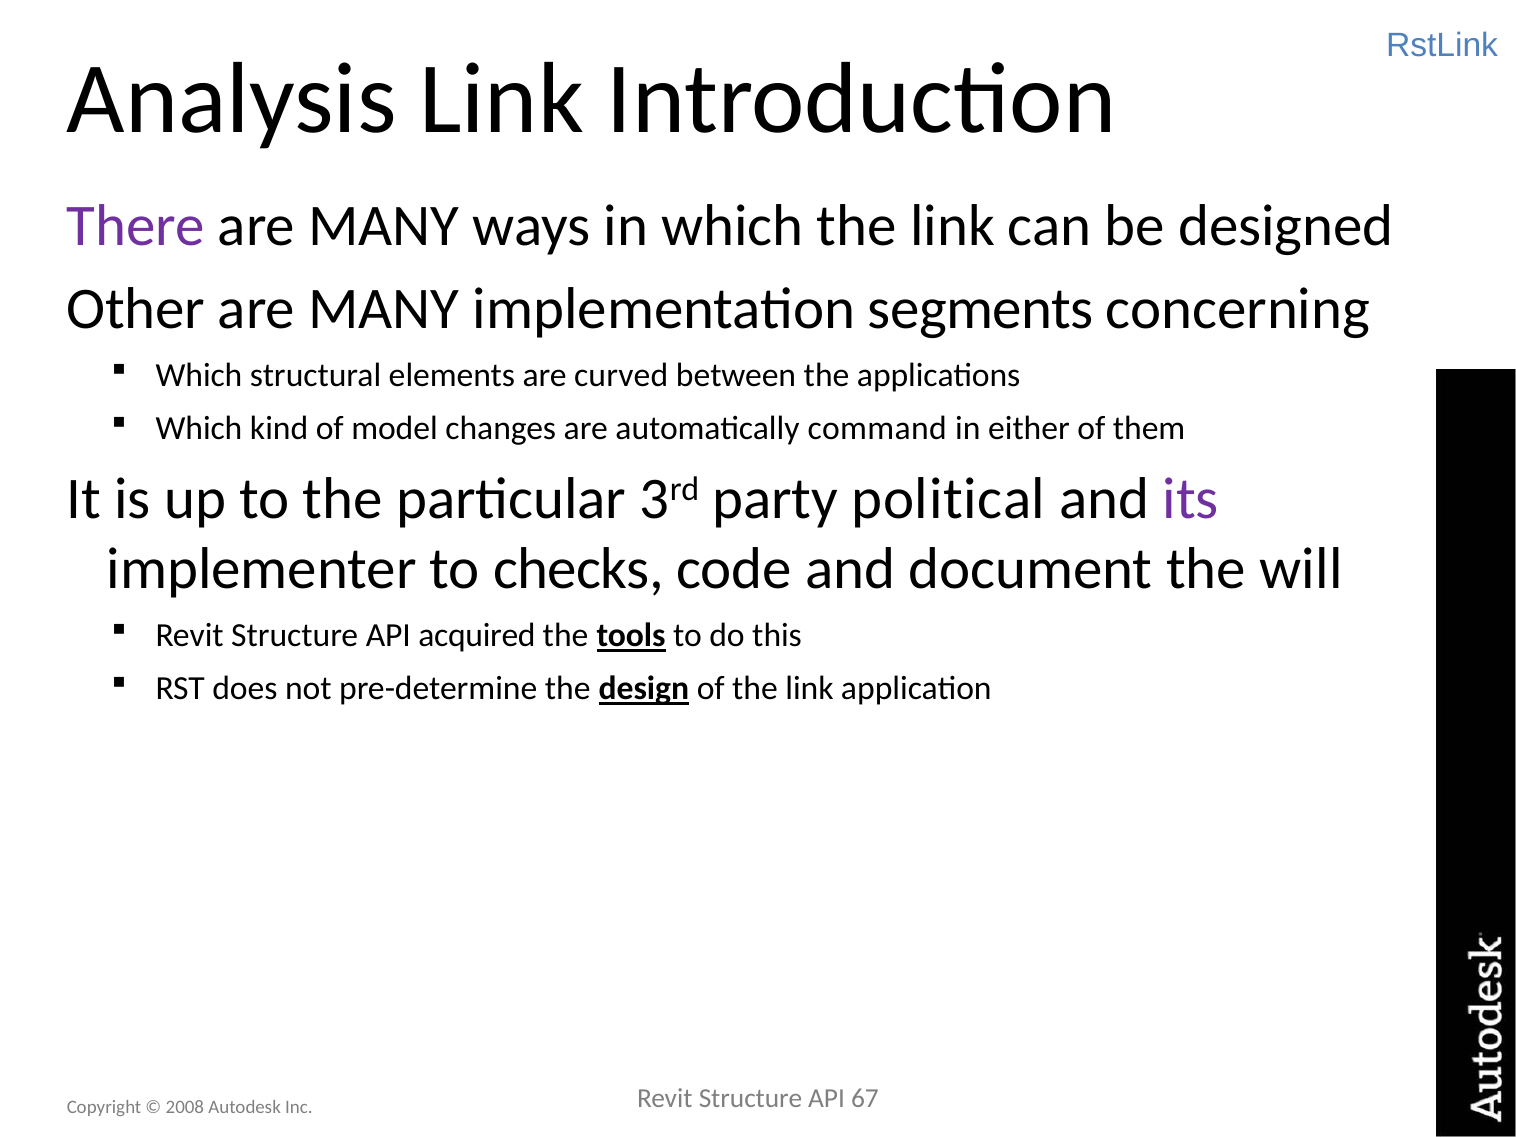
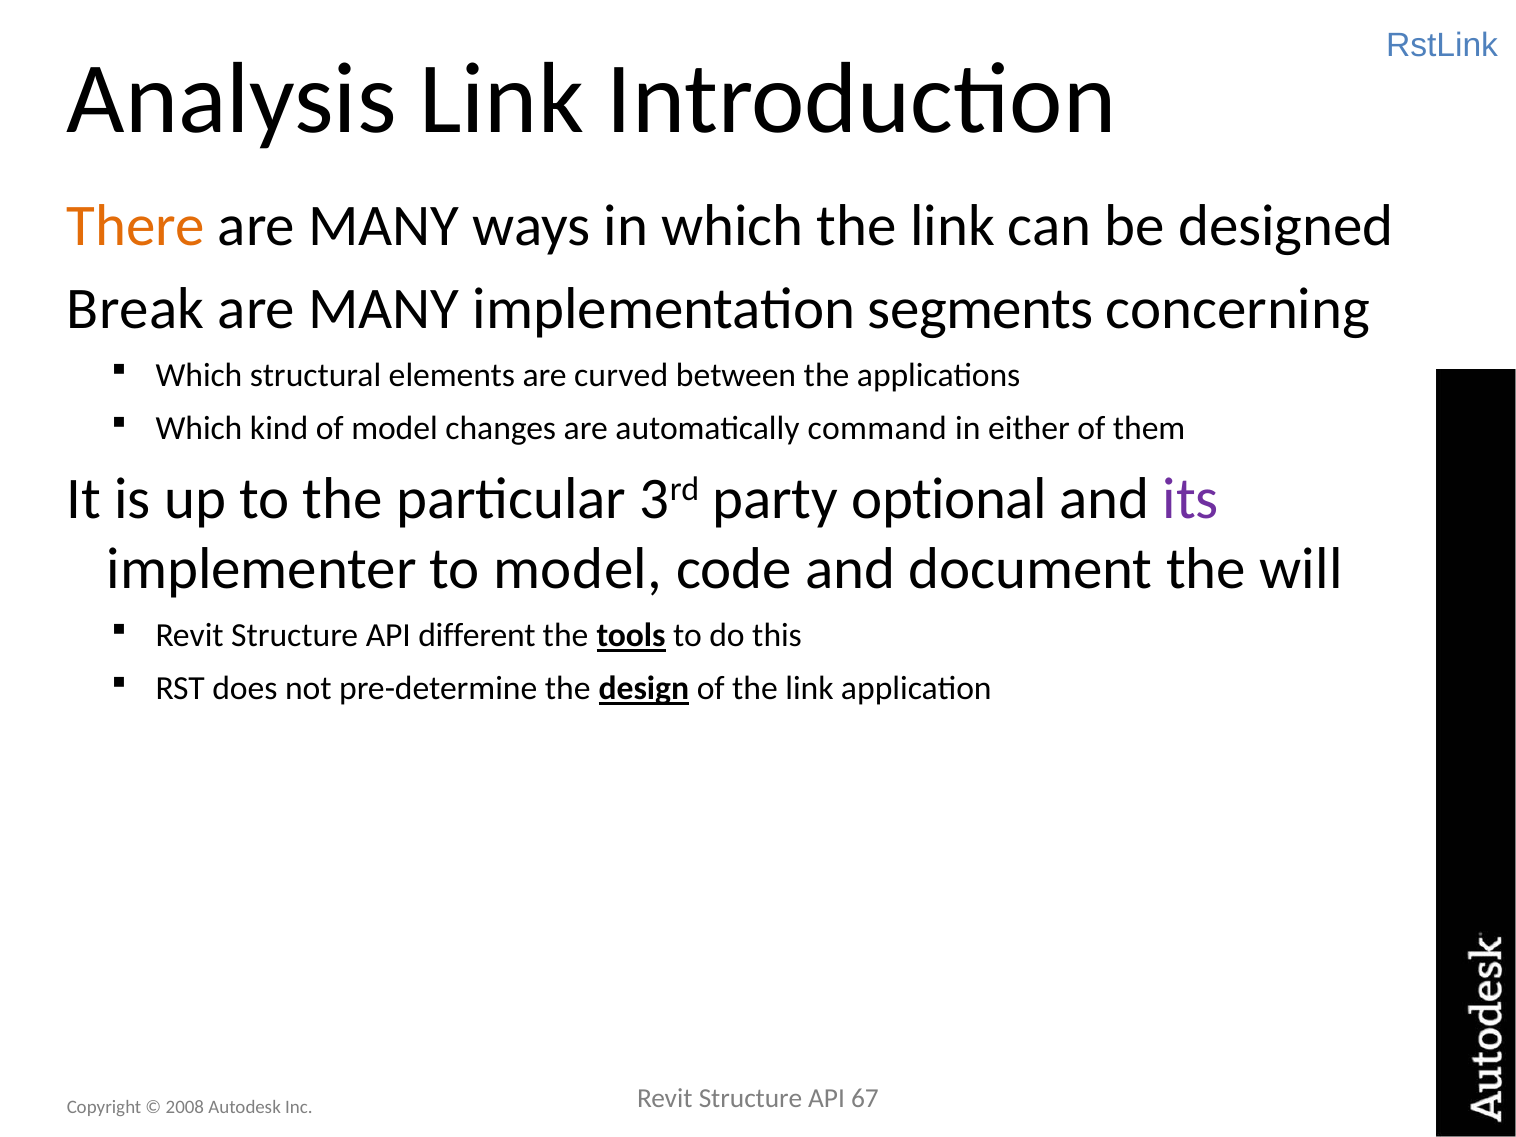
There colour: purple -> orange (136, 226)
Other: Other -> Break (136, 309)
political: political -> optional (949, 499)
to checks: checks -> model (578, 569)
acquired: acquired -> different (477, 636)
